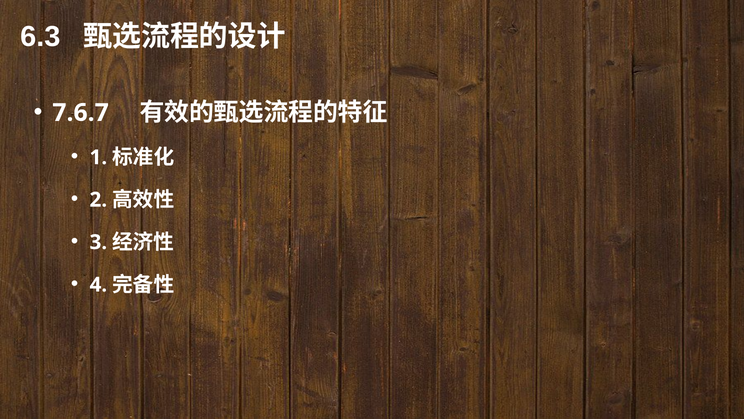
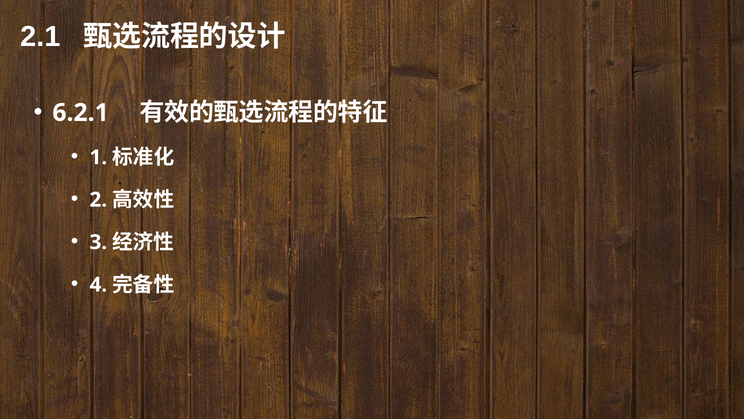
6.3: 6.3 -> 2.1 (40, 37)
7.6.7: 7.6.7 -> 6.2.1 (81, 113)
